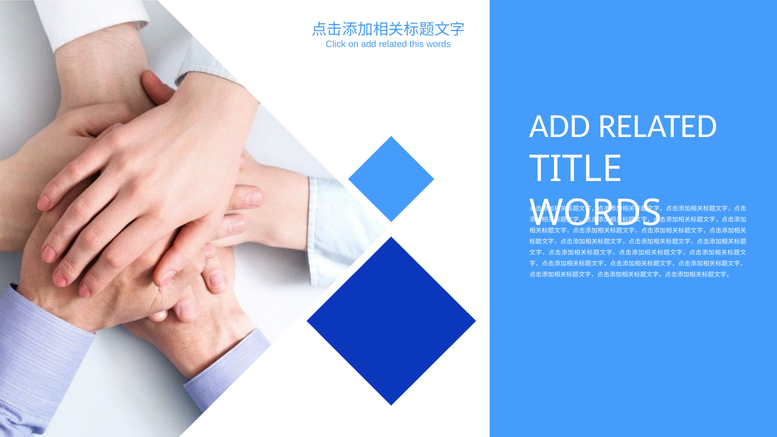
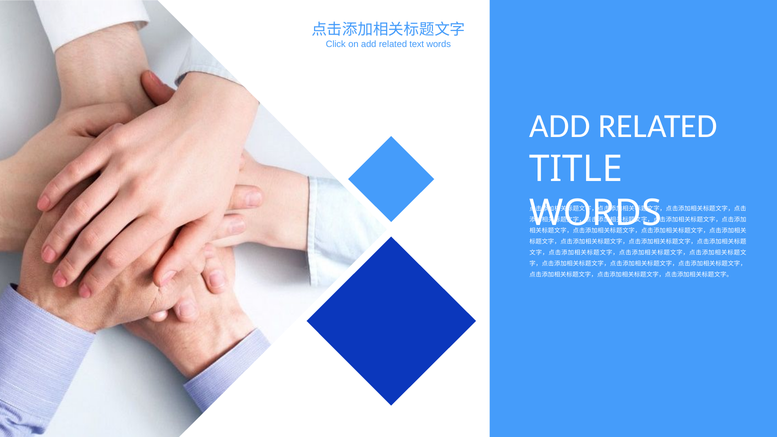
this: this -> text (417, 44)
